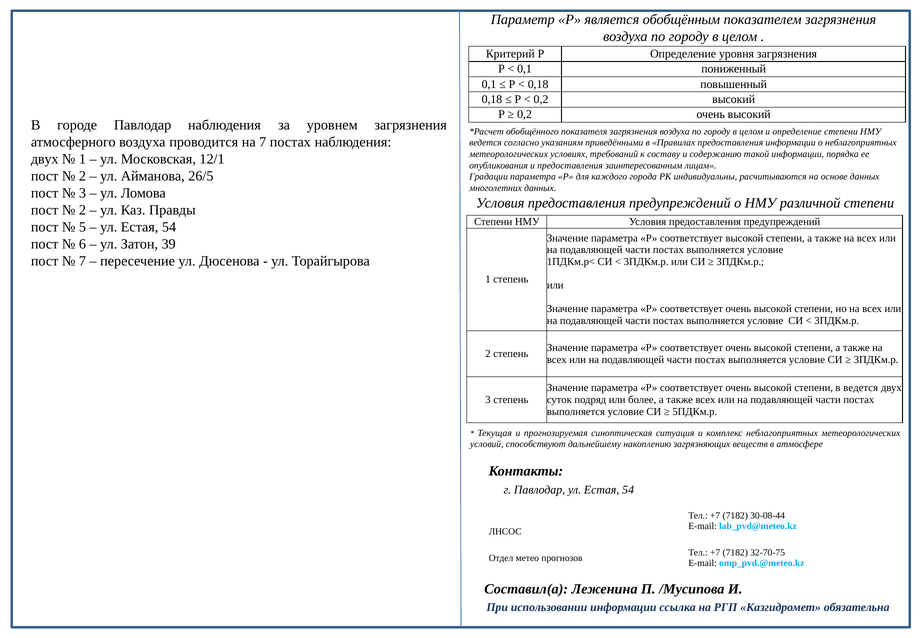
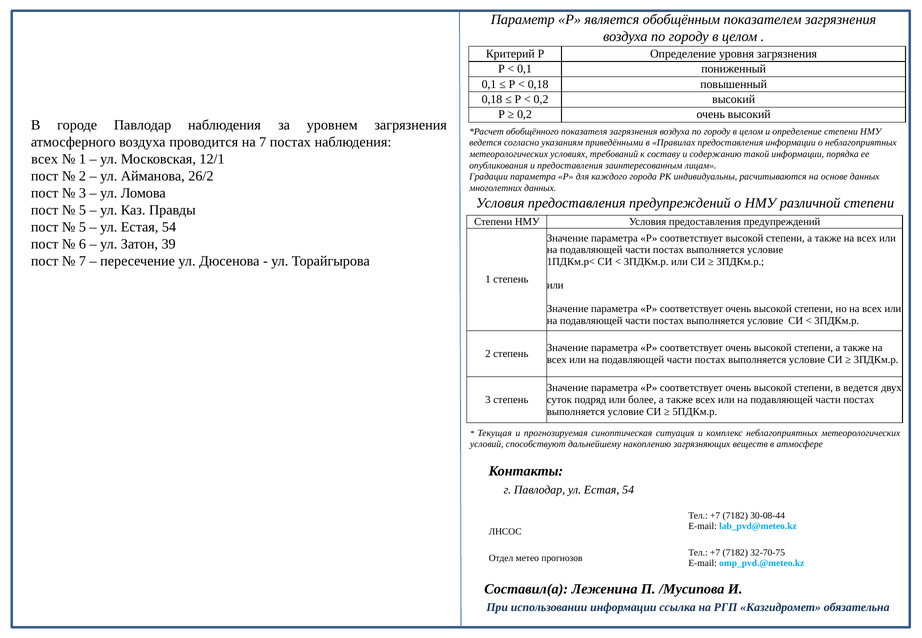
двух: двух -> всех (45, 159)
26/5: 26/5 -> 26/2 (201, 176)
2: 2 -> 5 (82, 210)
